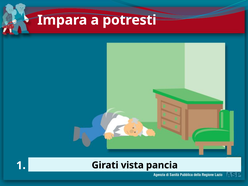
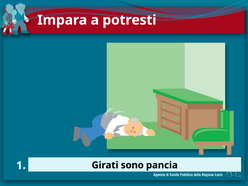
vista: vista -> sono (132, 165)
